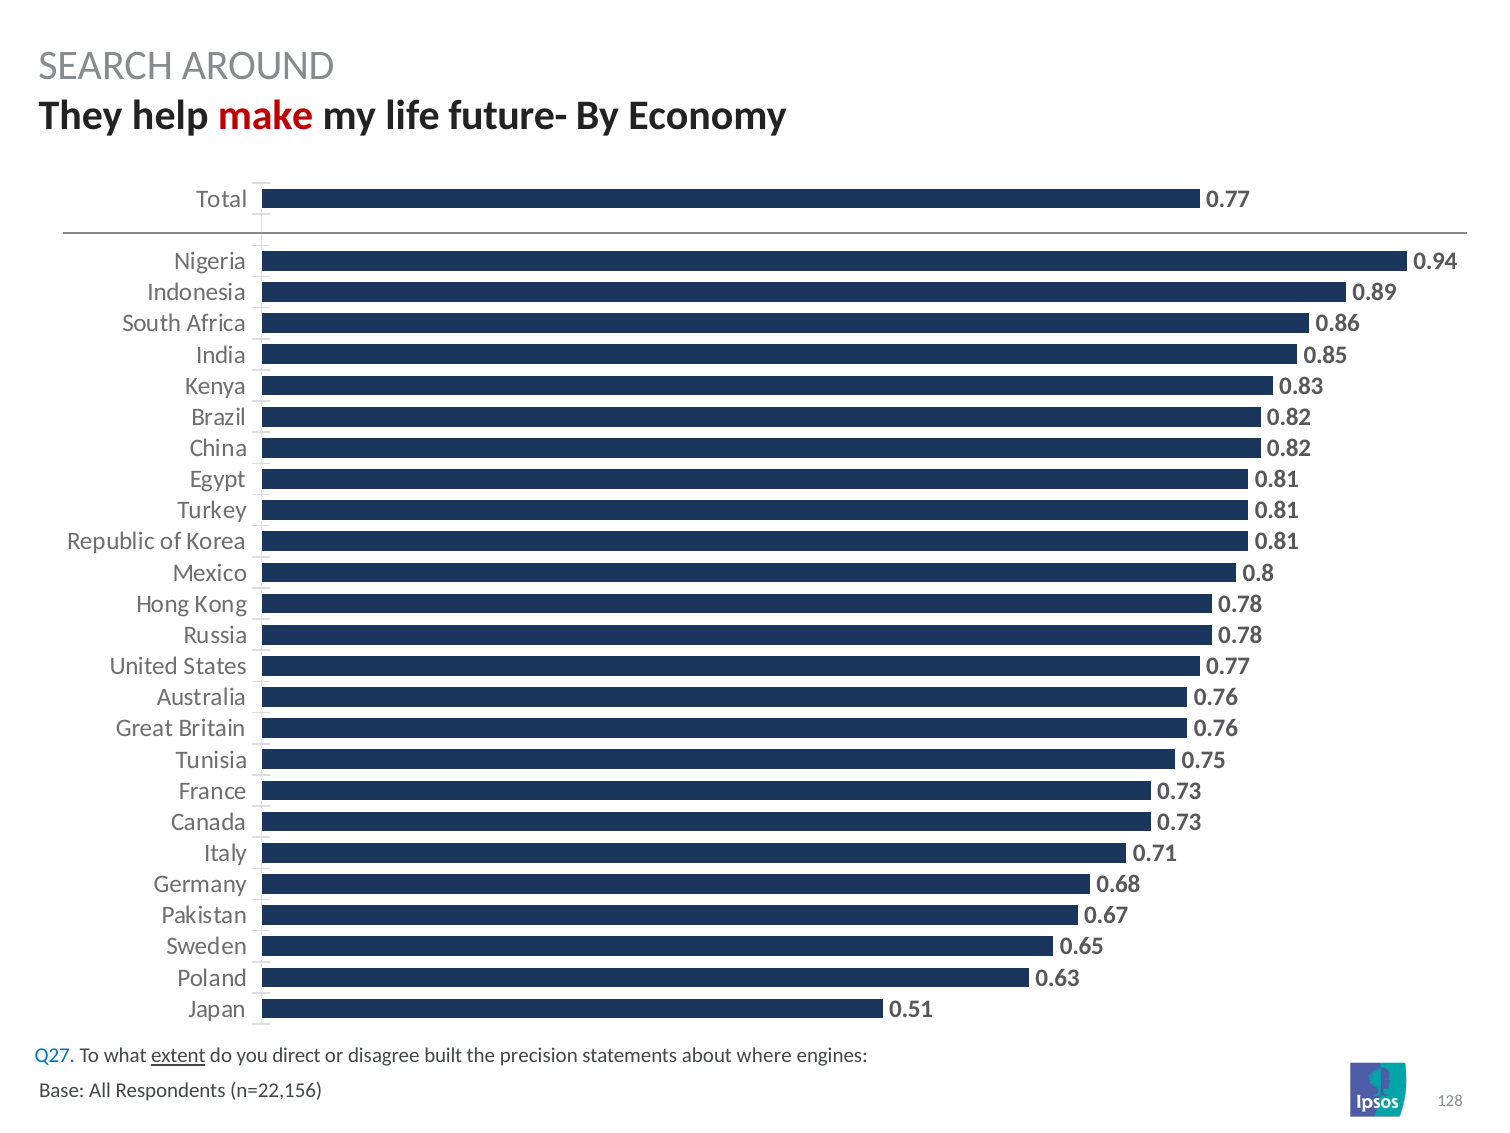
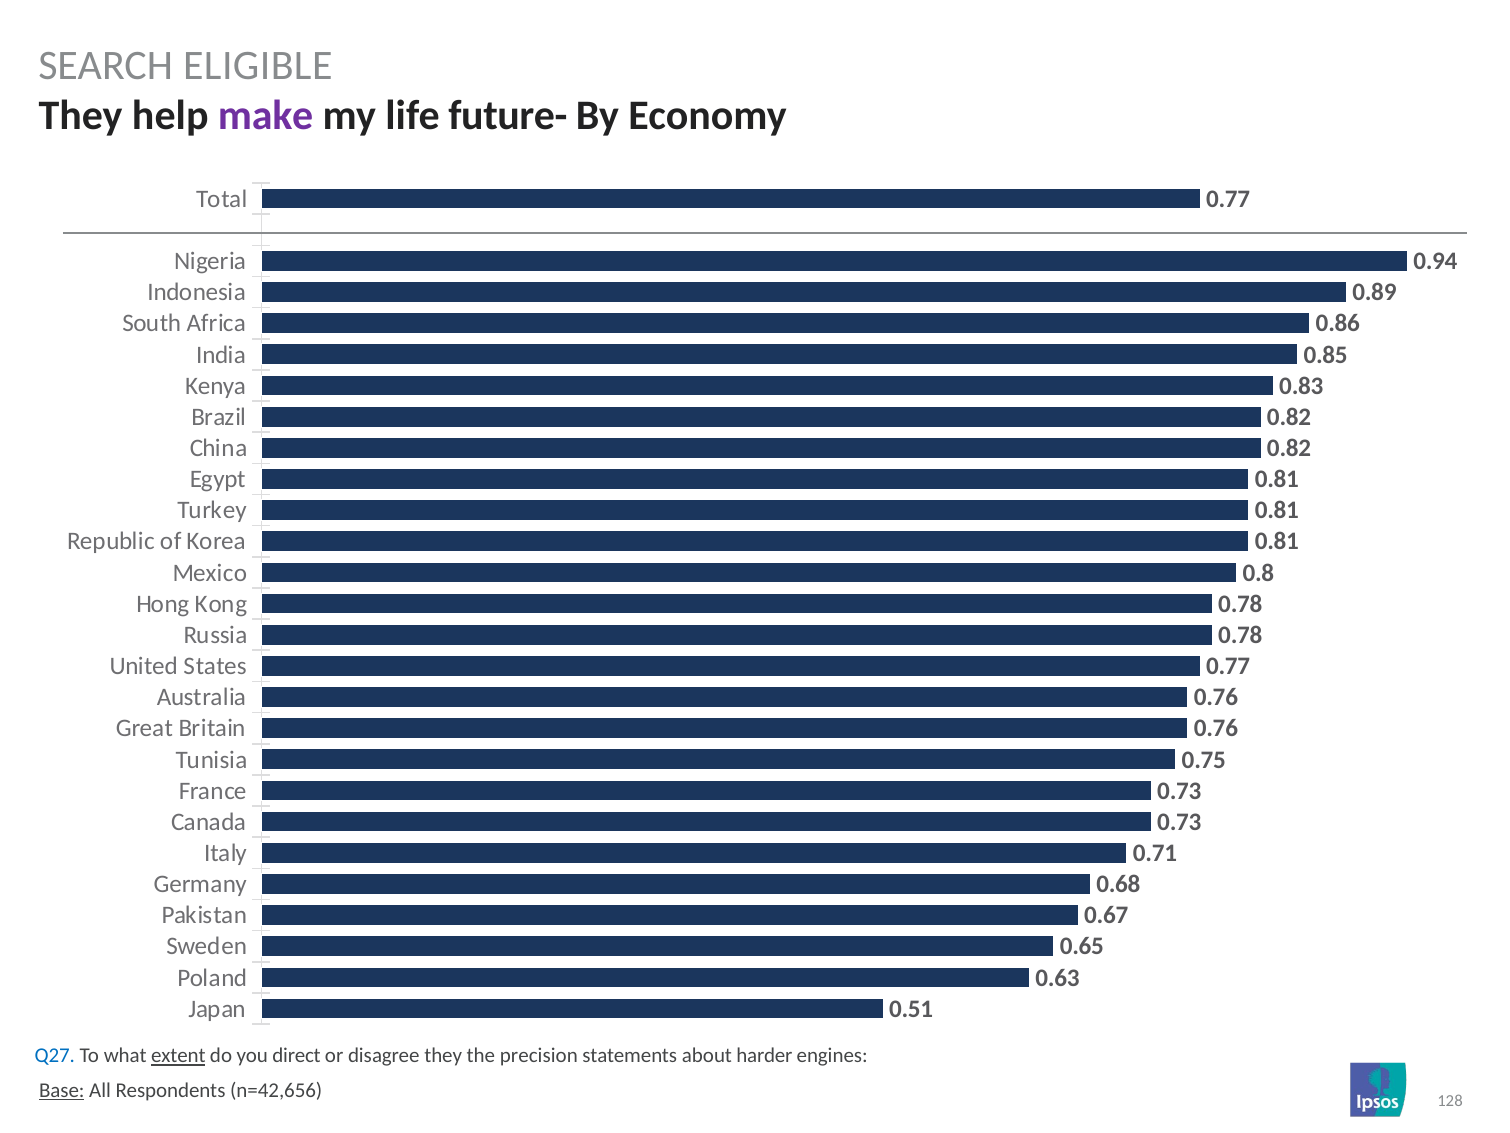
AROUND: AROUND -> ELIGIBLE (258, 66)
make colour: red -> purple (266, 115)
disagree built: built -> they (443, 1056)
where: where -> harder (764, 1056)
Base underline: none -> present (62, 1090)
n=22,156: n=22,156 -> n=42,656 (276, 1090)
